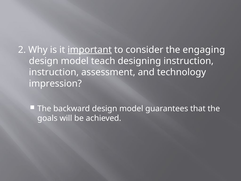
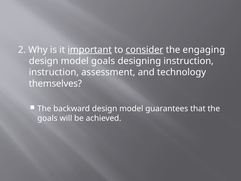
consider underline: none -> present (145, 50)
model teach: teach -> goals (103, 61)
impression: impression -> themselves (55, 83)
